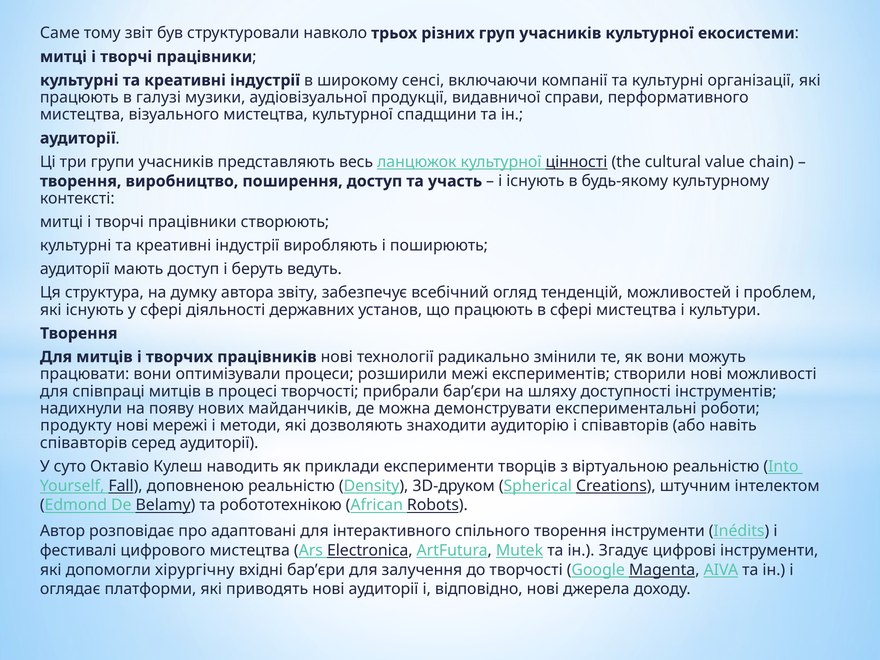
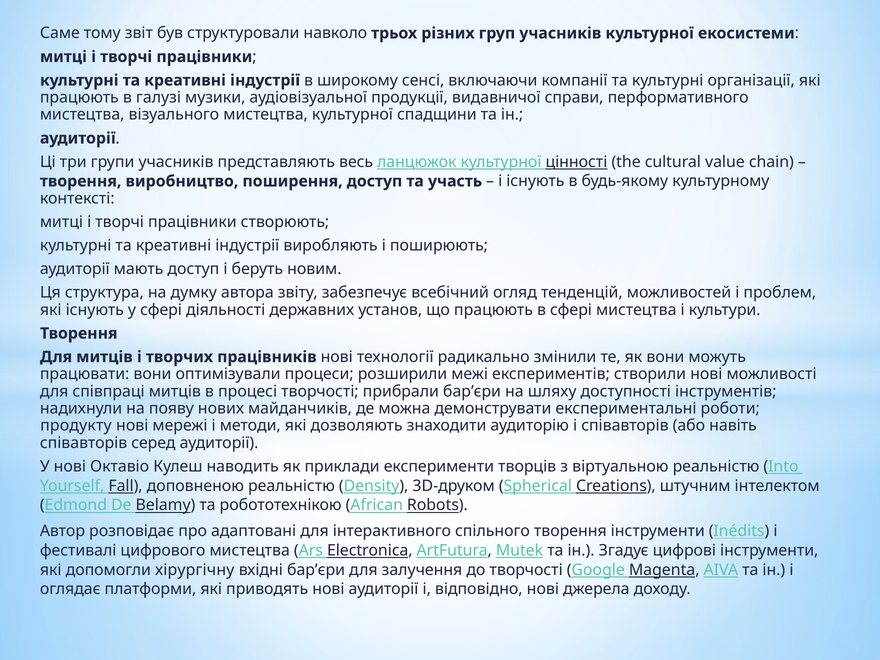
ведуть: ведуть -> новим (314, 269)
У суто: суто -> нові (70, 466)
